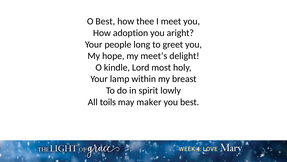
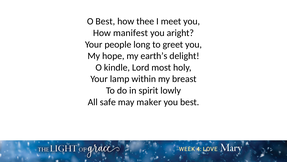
adoption: adoption -> manifest (130, 33)
meet’s: meet’s -> earth’s (154, 56)
toils: toils -> safe (108, 102)
